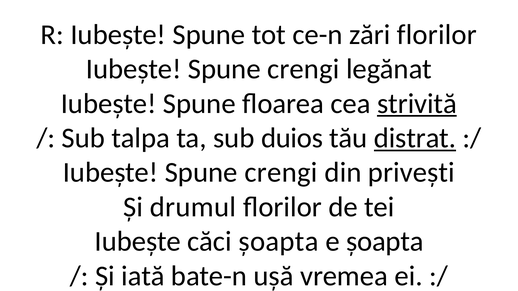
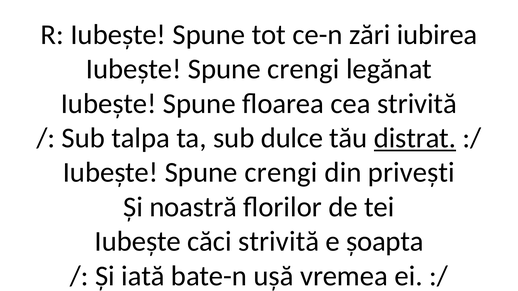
zări florilor: florilor -> iubirea (437, 35)
strivită underline: present -> none (417, 104)
duios: duios -> dulce (292, 138)
drumul: drumul -> noastră (193, 207)
căci șoapta: șoapta -> strivită (279, 242)
